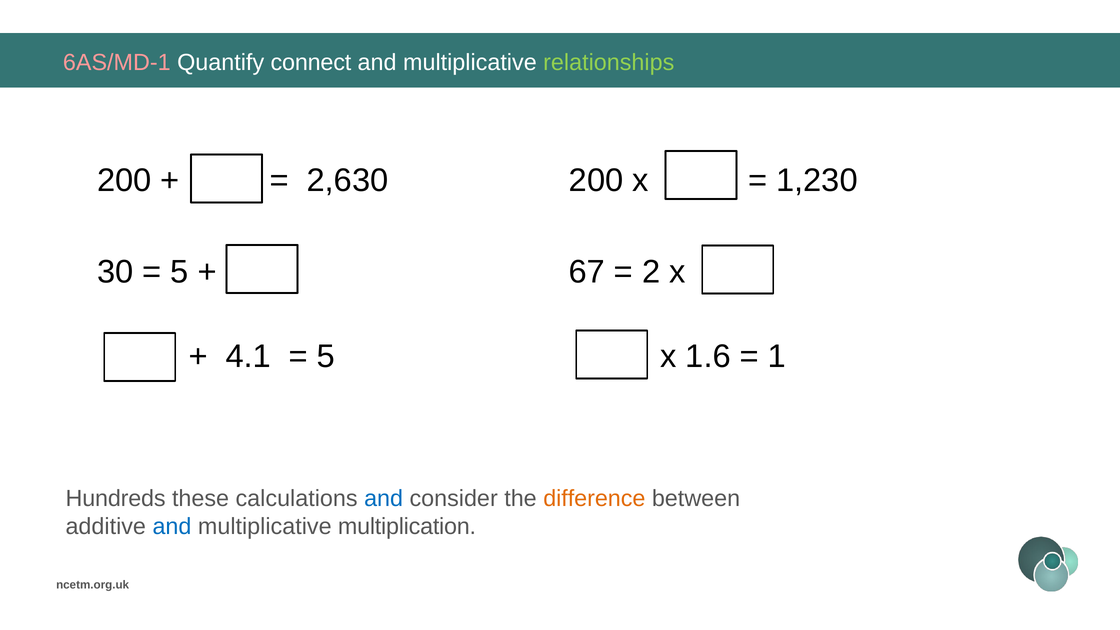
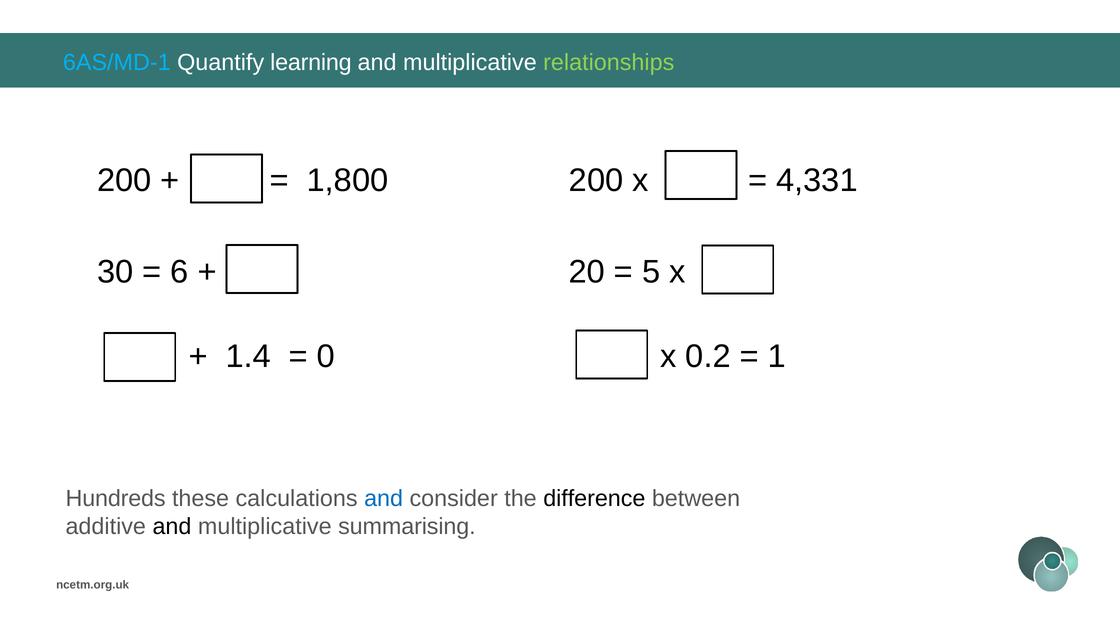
6AS/MD-1 colour: pink -> light blue (117, 63)
connect: connect -> learning (311, 63)
2,630: 2,630 -> 1,800 (348, 181)
1,230: 1,230 -> 4,331 (817, 181)
5: 5 -> 6 (179, 272)
67: 67 -> 20 (587, 272)
2: 2 -> 5 (651, 272)
4.1: 4.1 -> 1.4 (248, 356)
5: 5 -> 0 (326, 356)
1.6: 1.6 -> 0.2 (708, 356)
difference colour: orange -> black (594, 499)
and colour: blue -> black (172, 527)
multiplication: multiplication -> summarising (407, 527)
